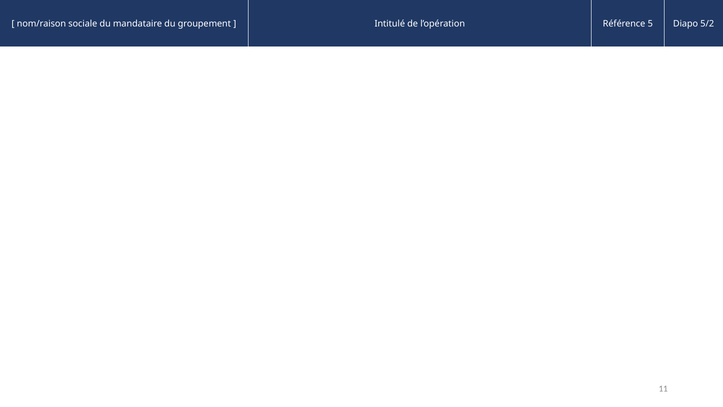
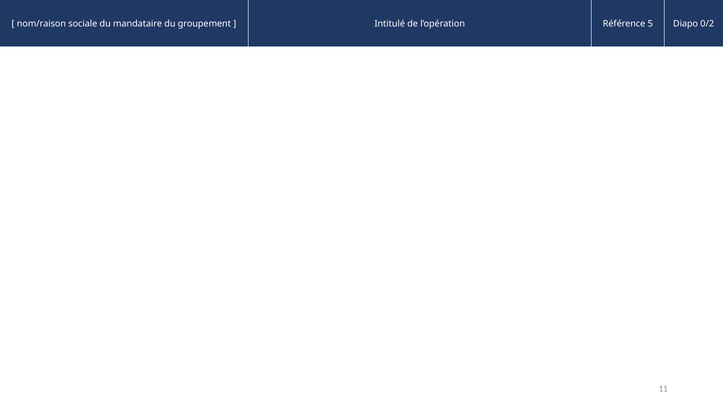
5/2: 5/2 -> 0/2 (707, 24)
